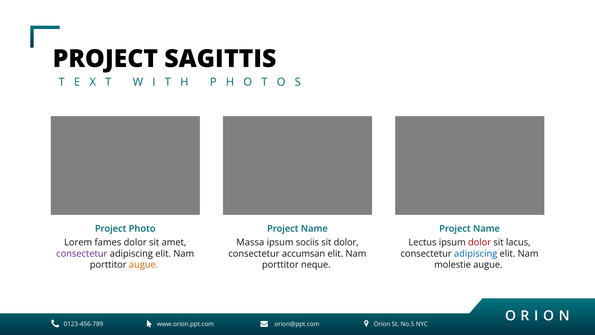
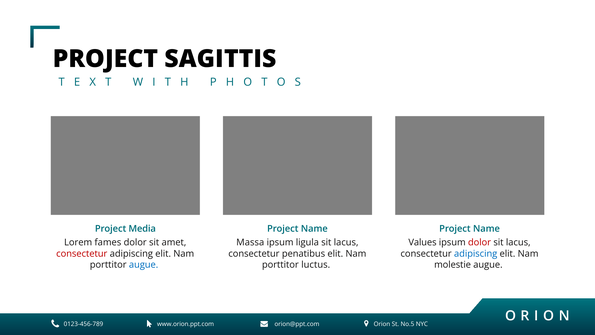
Photo: Photo -> Media (142, 228)
sociis: sociis -> ligula (307, 242)
dolor: dolor -> lacus (346, 242)
Lectus: Lectus -> Values (422, 242)
consectetur colour: purple -> red (82, 254)
accumsan: accumsan -> penatibus (304, 254)
augue colour: orange -> blue (144, 265)
neque: neque -> luctus (316, 265)
